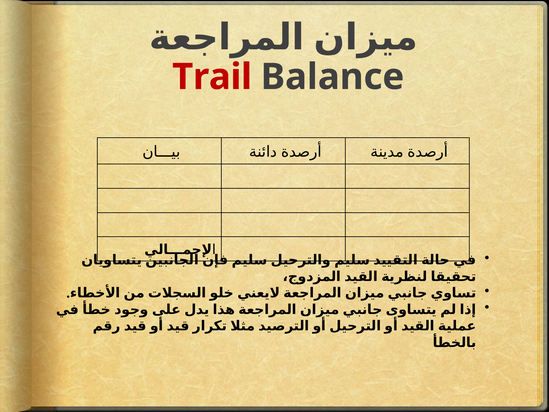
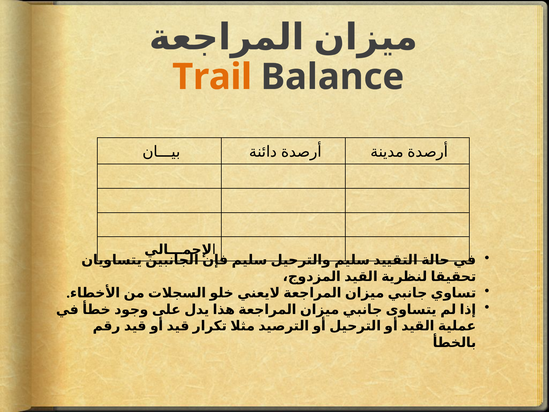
Trail colour: red -> orange (212, 77)
